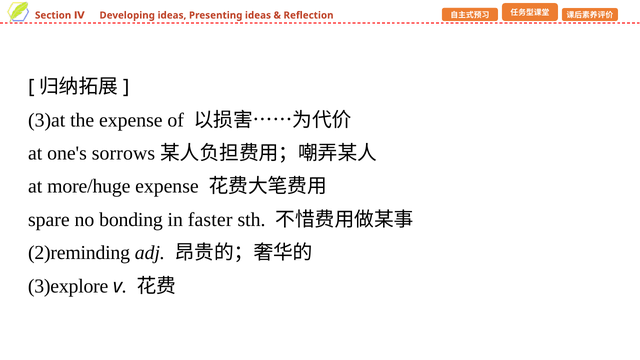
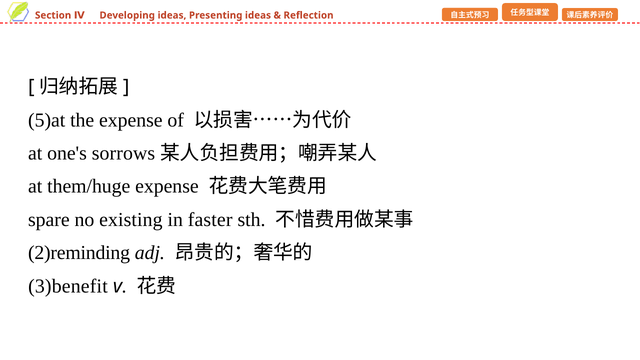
3)at: 3)at -> 5)at (47, 120)
more/huge: more/huge -> them/huge (89, 186)
bonding: bonding -> existing (131, 220)
3)explore: 3)explore -> 3)benefit (68, 286)
